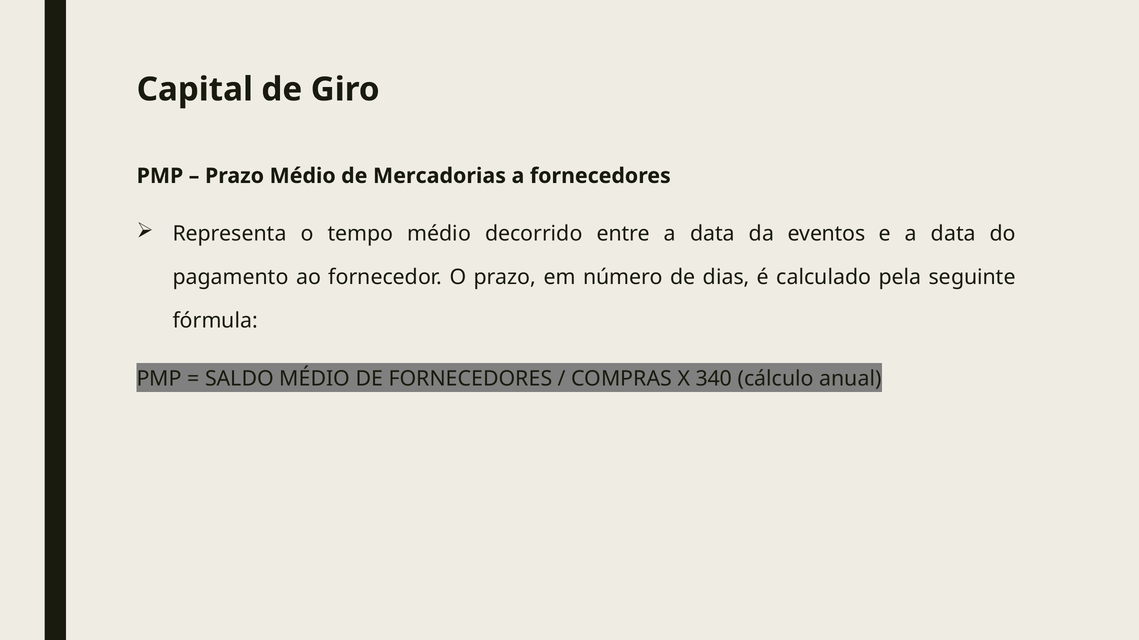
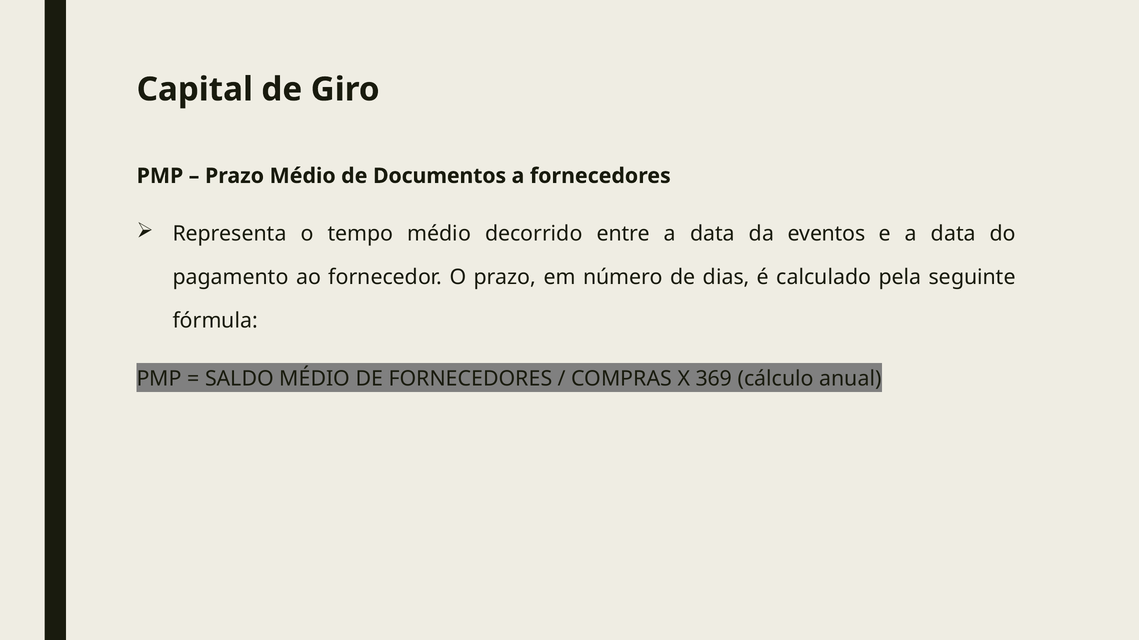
Mercadorias: Mercadorias -> Documentos (440, 176)
340: 340 -> 369 (714, 379)
